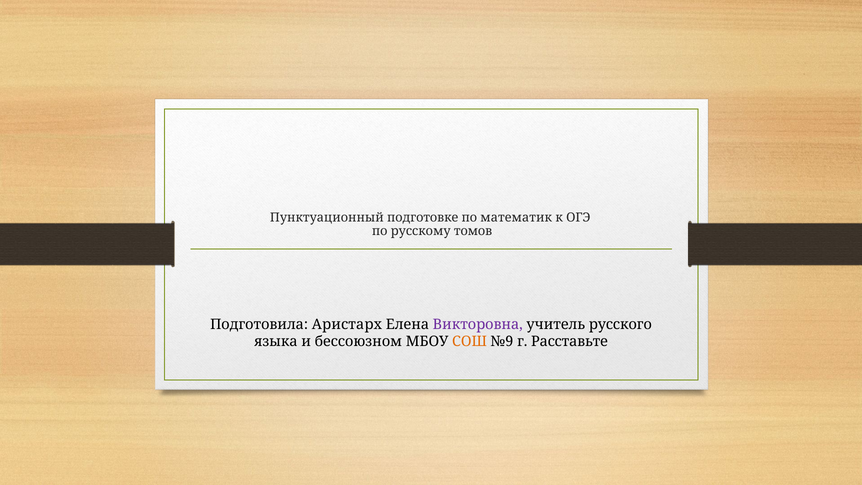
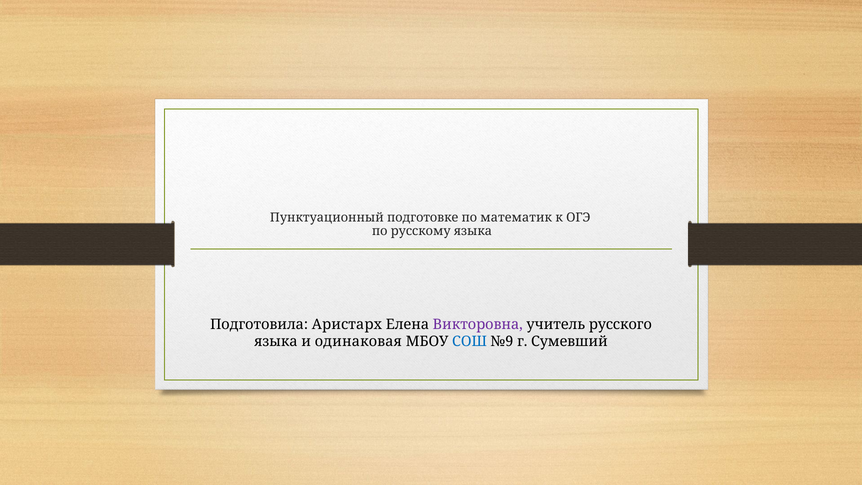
русскому томов: томов -> языка (473, 231)
бессоюзном: бессоюзном -> одинаковая (358, 341)
СОШ colour: orange -> blue (470, 341)
Расставьте: Расставьте -> Сумевший (569, 341)
